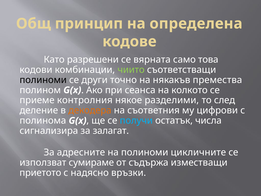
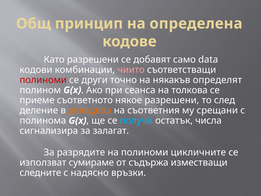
вярната: вярната -> добавят (152, 59)
това: това -> data (208, 59)
чиито colour: light green -> pink (131, 70)
полиноми colour: black -> red (43, 80)
премества: премества -> определят (217, 80)
колкото: колкото -> толкова (190, 90)
контролния: контролния -> съответното (85, 100)
някое разделими: разделими -> разрешени (172, 100)
цифрови: цифрови -> срещани (217, 110)
адресните: адресните -> разрядите (81, 152)
приетото: приетото -> следните (40, 172)
